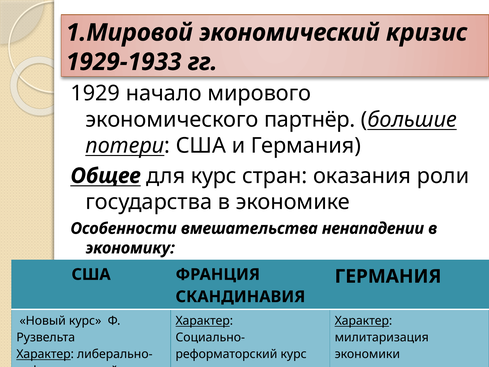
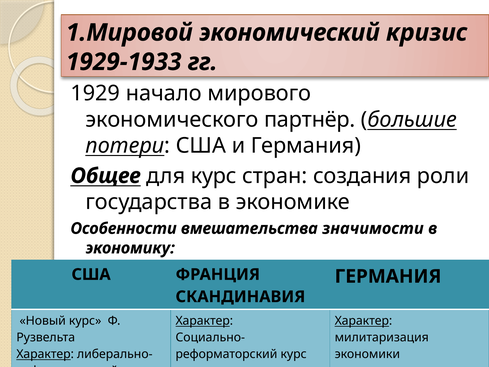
оказания: оказания -> создания (362, 176)
ненападении: ненападении -> значимости (373, 228)
